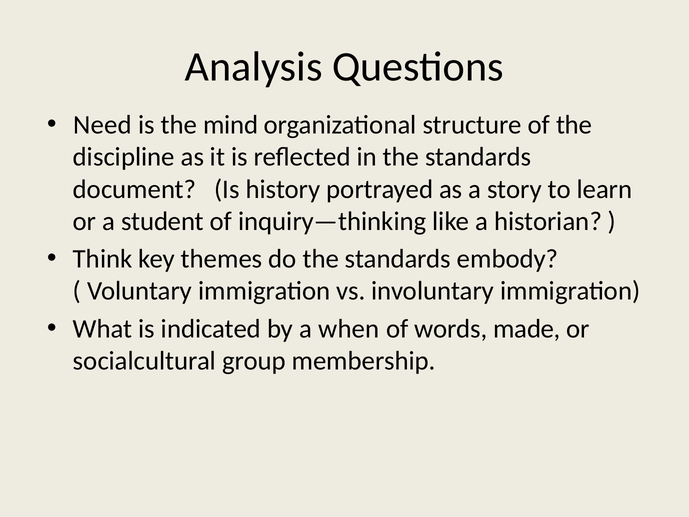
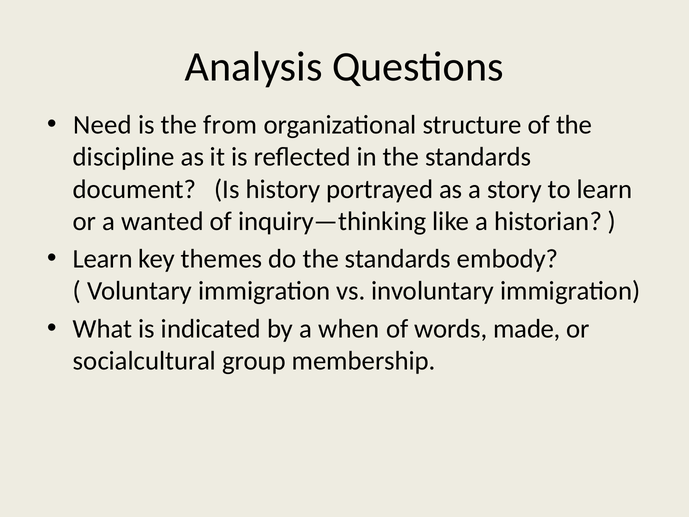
mind: mind -> from (230, 125)
student: student -> wanted (162, 221)
Think: Think -> Learn (103, 259)
